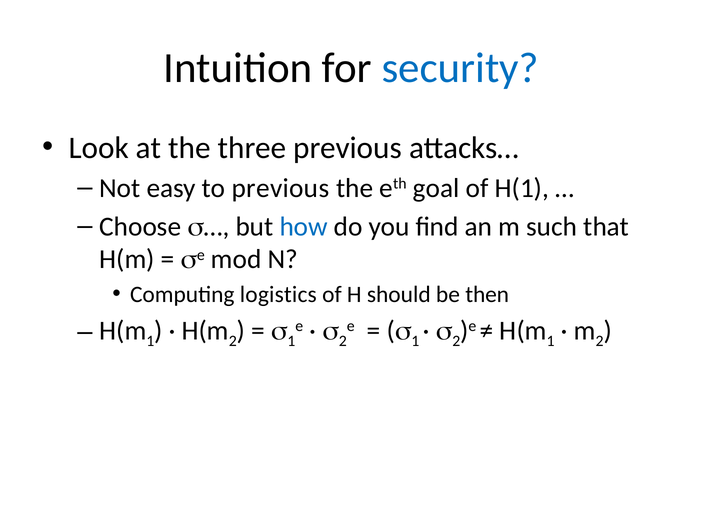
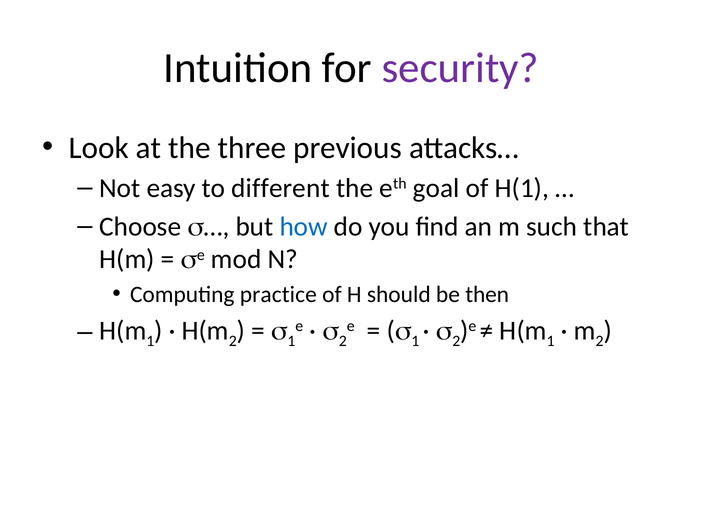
security colour: blue -> purple (460, 68)
to previous: previous -> different (281, 188)
logistics: logistics -> practice (278, 294)
